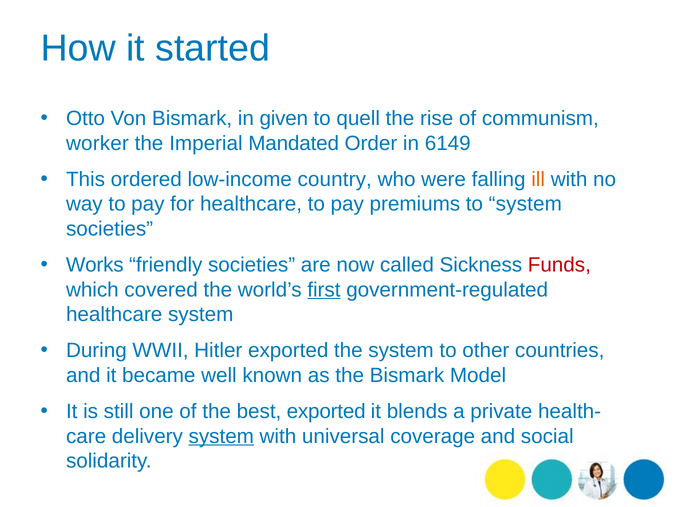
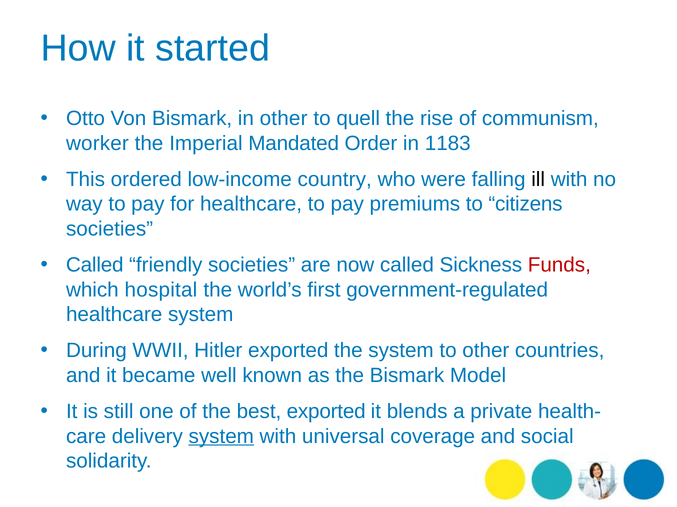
in given: given -> other (284, 119)
6149: 6149 -> 1183 (448, 144)
ill colour: orange -> black (538, 180)
to system: system -> citizens (525, 204)
Works: Works -> Called (95, 265)
covered: covered -> hospital (161, 290)
first underline: present -> none (324, 290)
